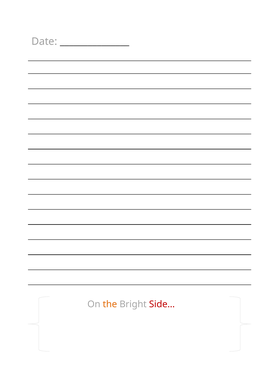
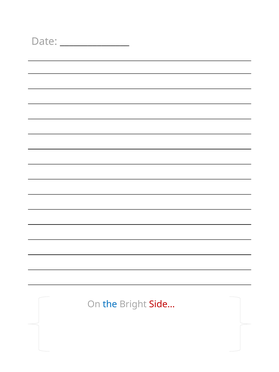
the colour: orange -> blue (110, 304)
